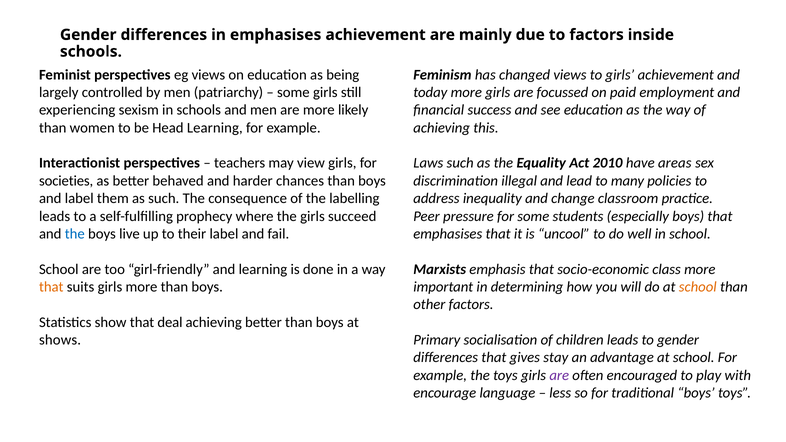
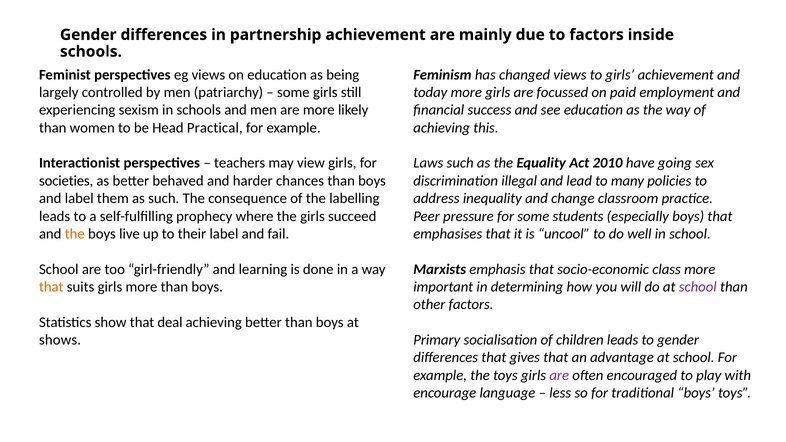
in emphasises: emphasises -> partnership (276, 35)
Head Learning: Learning -> Practical (215, 128)
areas: areas -> going (675, 163)
the colour: blue -> orange (75, 234)
school colour: orange -> purple (698, 287)
gives stay: stay -> that (556, 358)
